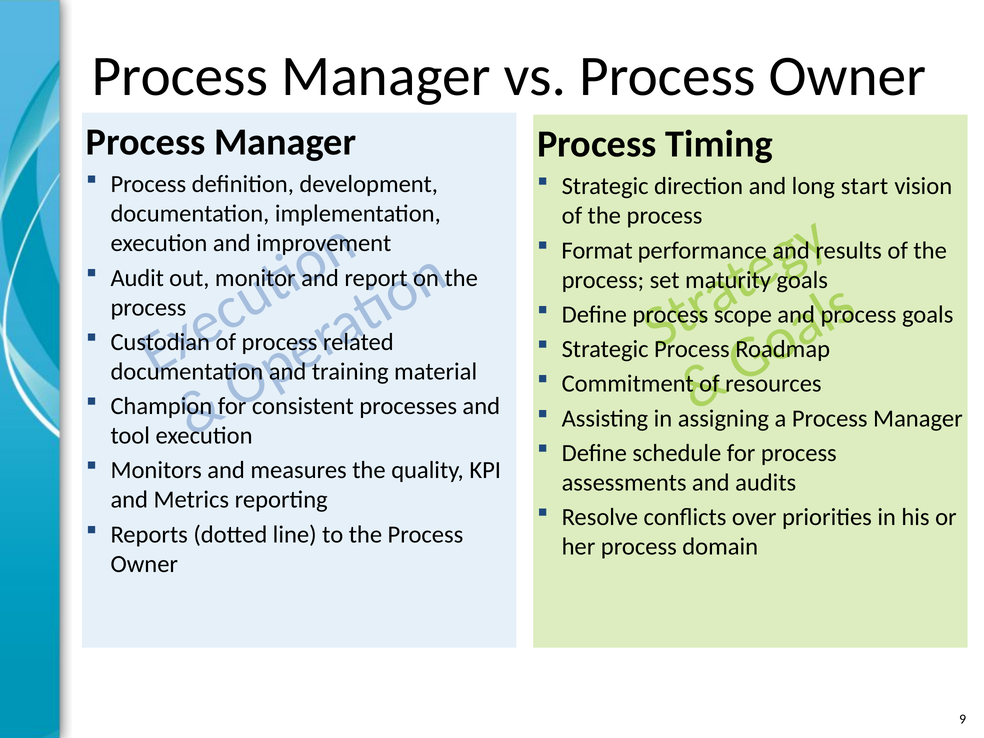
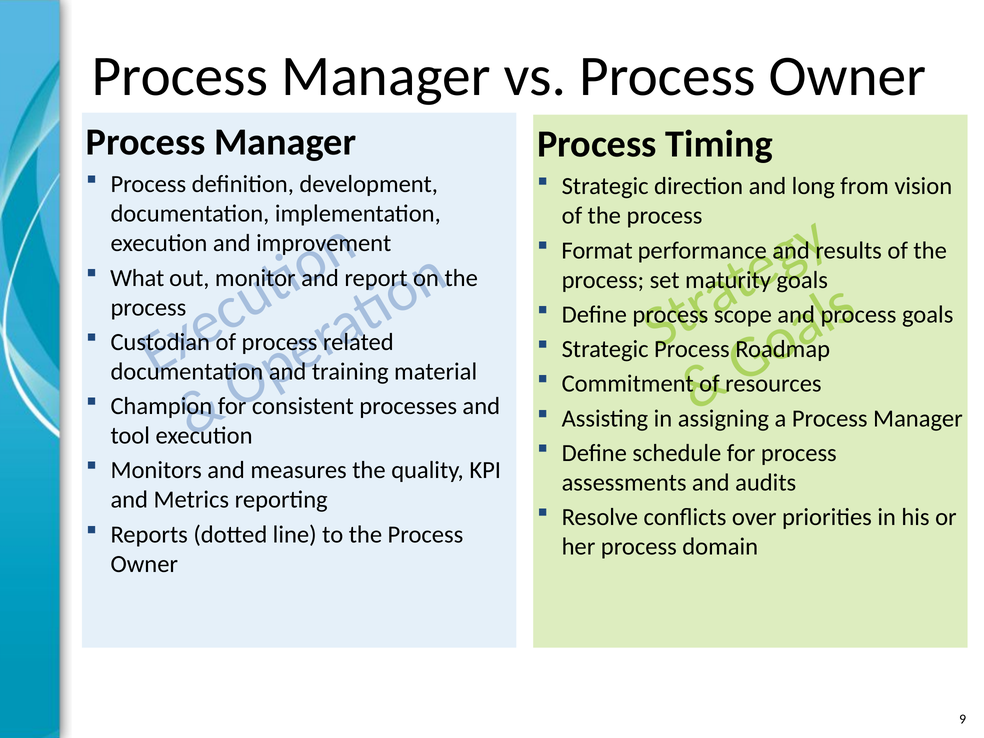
start: start -> from (865, 186)
Audit: Audit -> What (137, 278)
